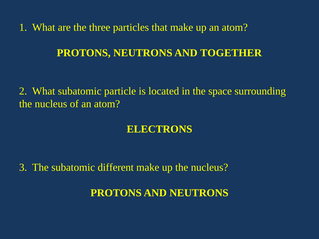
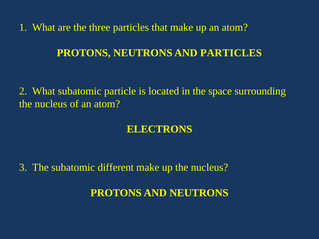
AND TOGETHER: TOGETHER -> PARTICLES (231, 53)
